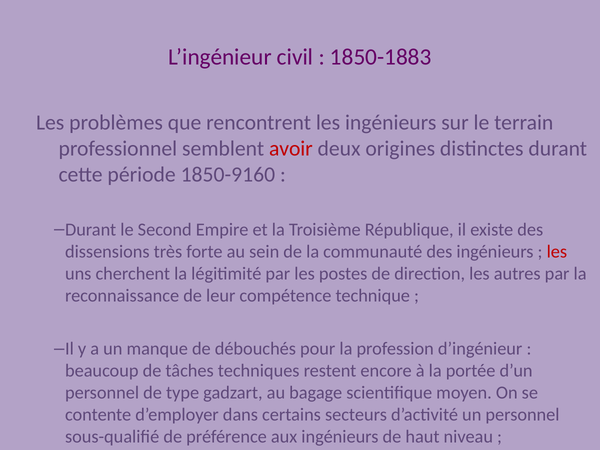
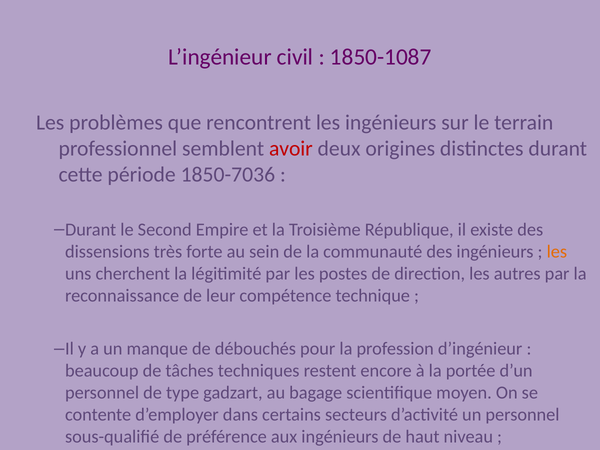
1850-1883: 1850-1883 -> 1850-1087 (381, 57)
1850-9160: 1850-9160 -> 1850-7036 (228, 174)
les colour: red -> orange (557, 252)
